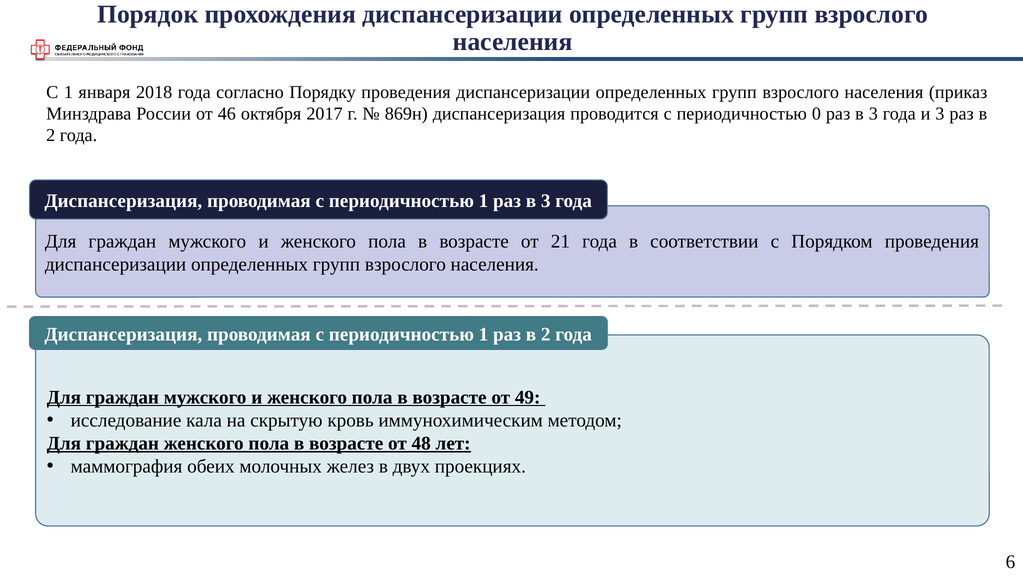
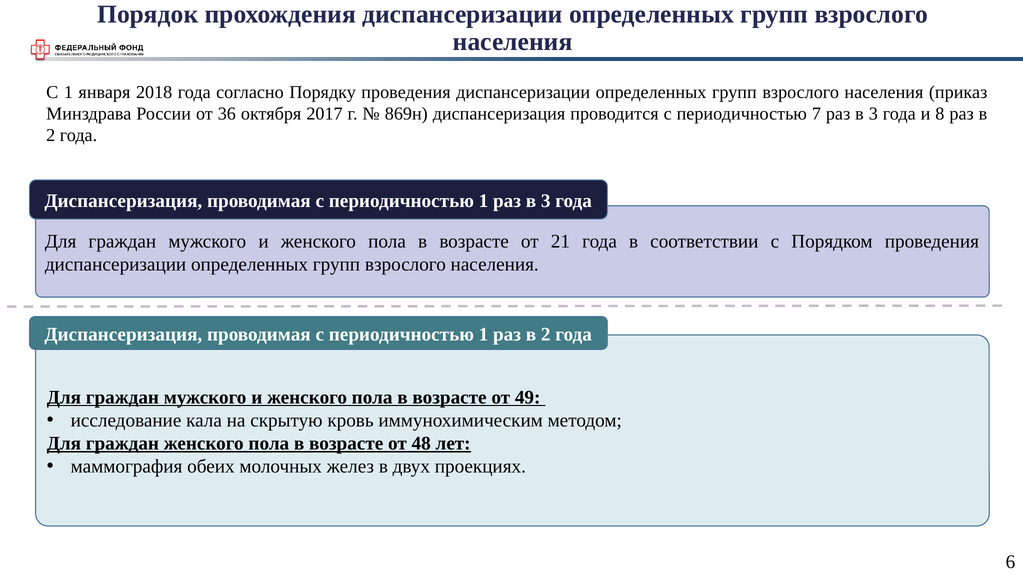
46: 46 -> 36 (227, 114)
0: 0 -> 7 (816, 114)
и 3: 3 -> 8 (940, 114)
